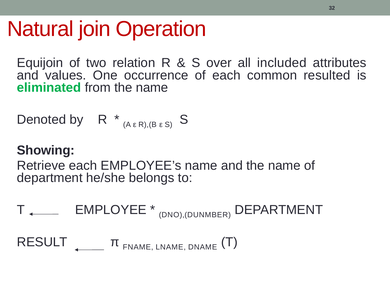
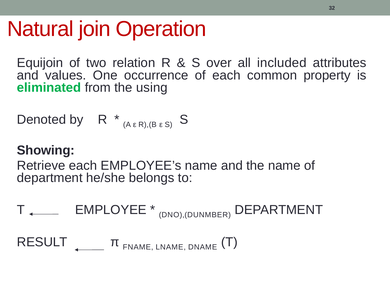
resulted: resulted -> property (327, 75)
from the name: name -> using (152, 88)
